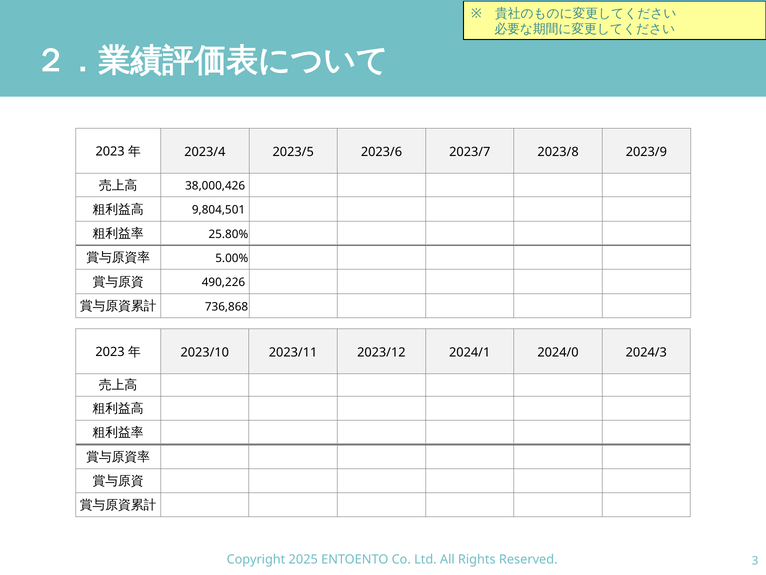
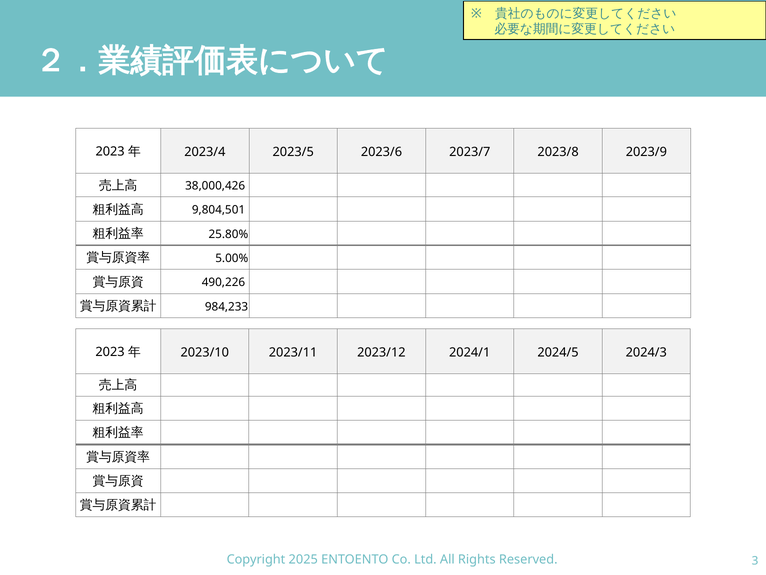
736,868: 736,868 -> 984,233 (227, 306)
2024/0: 2024/0 -> 2024/5 (558, 352)
